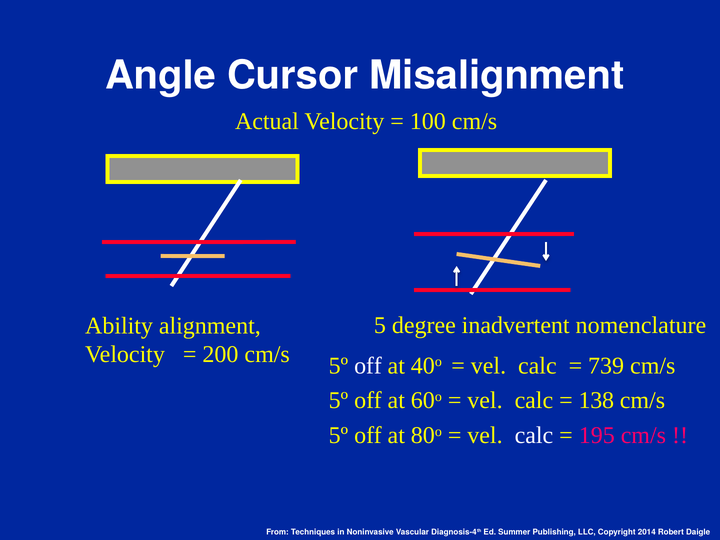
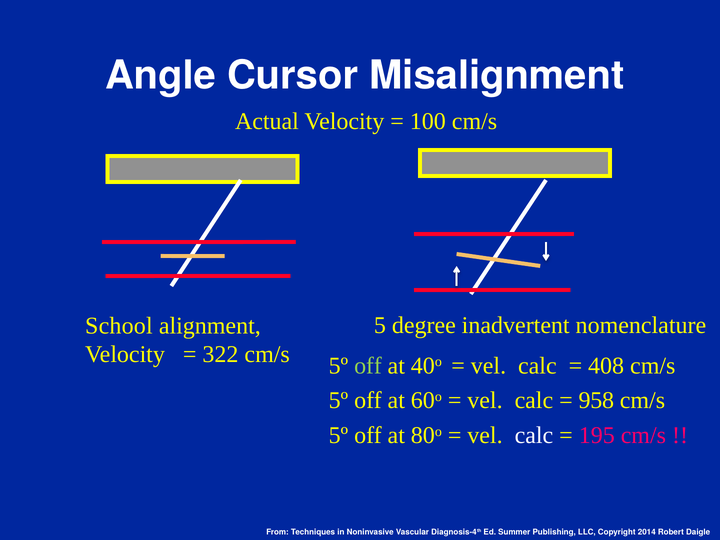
Ability: Ability -> School (119, 326)
200: 200 -> 322 (220, 354)
off colour: white -> light green (368, 366)
739: 739 -> 408 (606, 366)
138: 138 -> 958 (596, 400)
